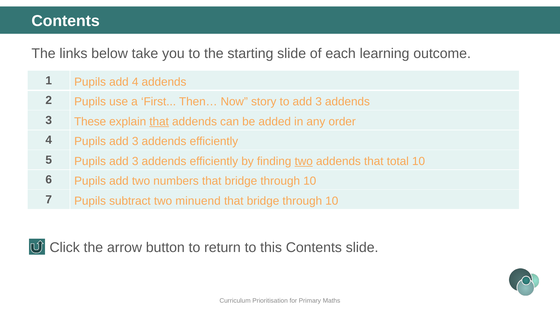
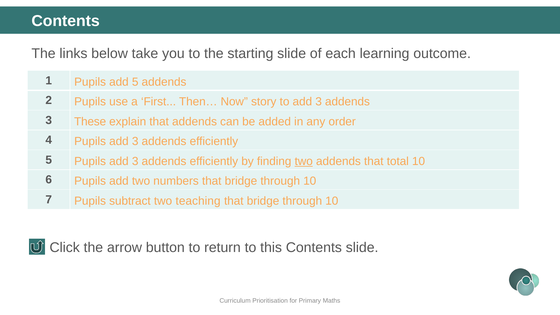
add 4: 4 -> 5 (135, 82)
that underline: present -> none (159, 122)
minuend: minuend -> teaching (198, 201)
